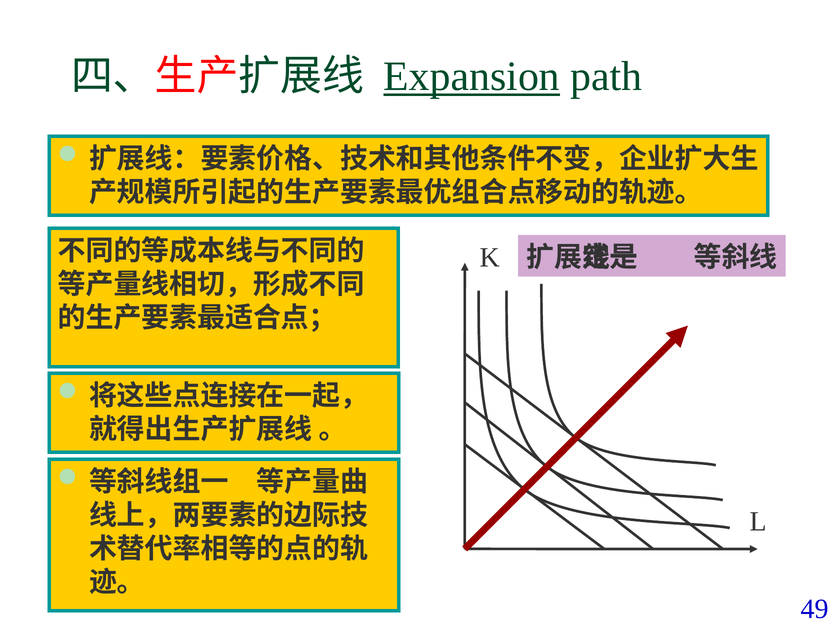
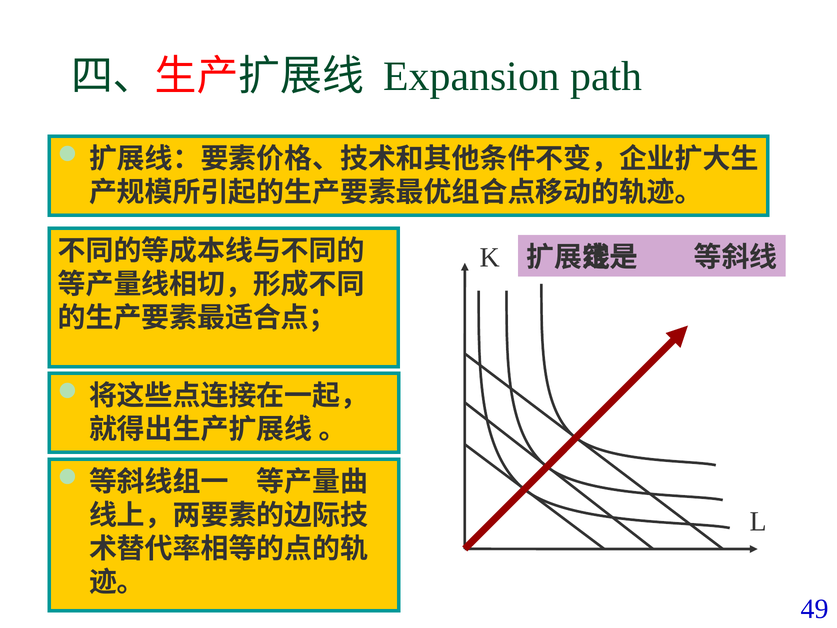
Expansion underline: present -> none (472, 76)
